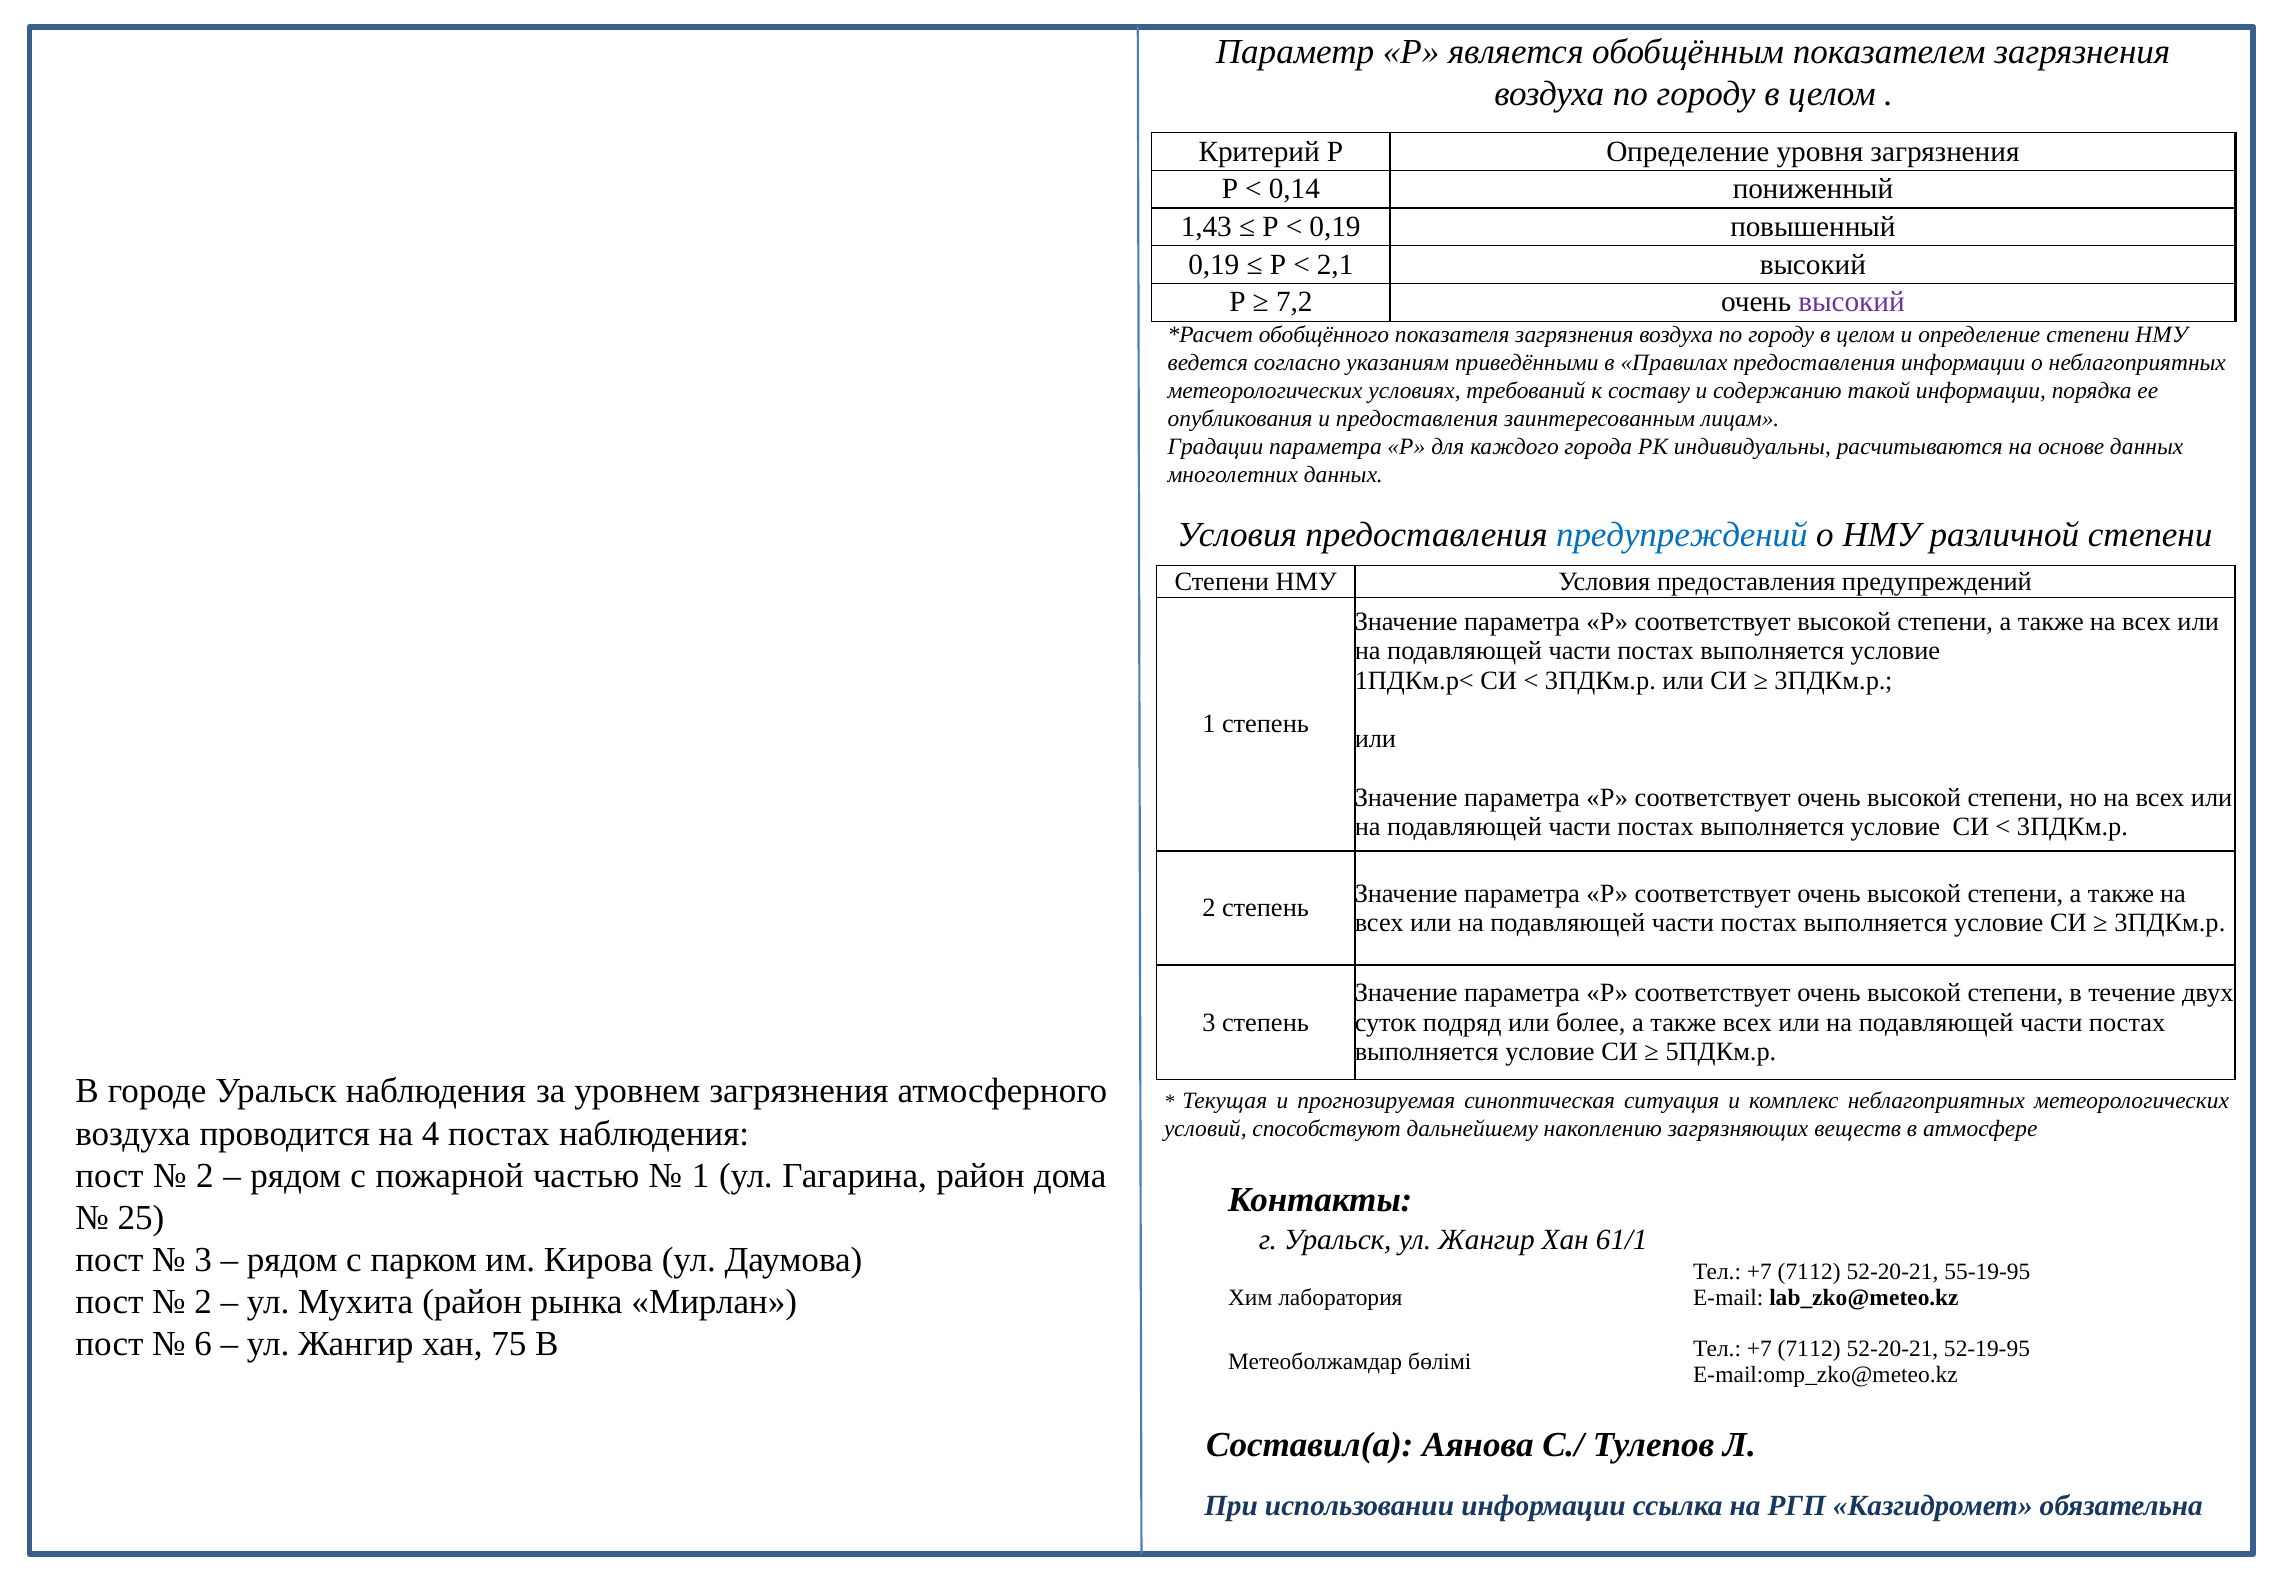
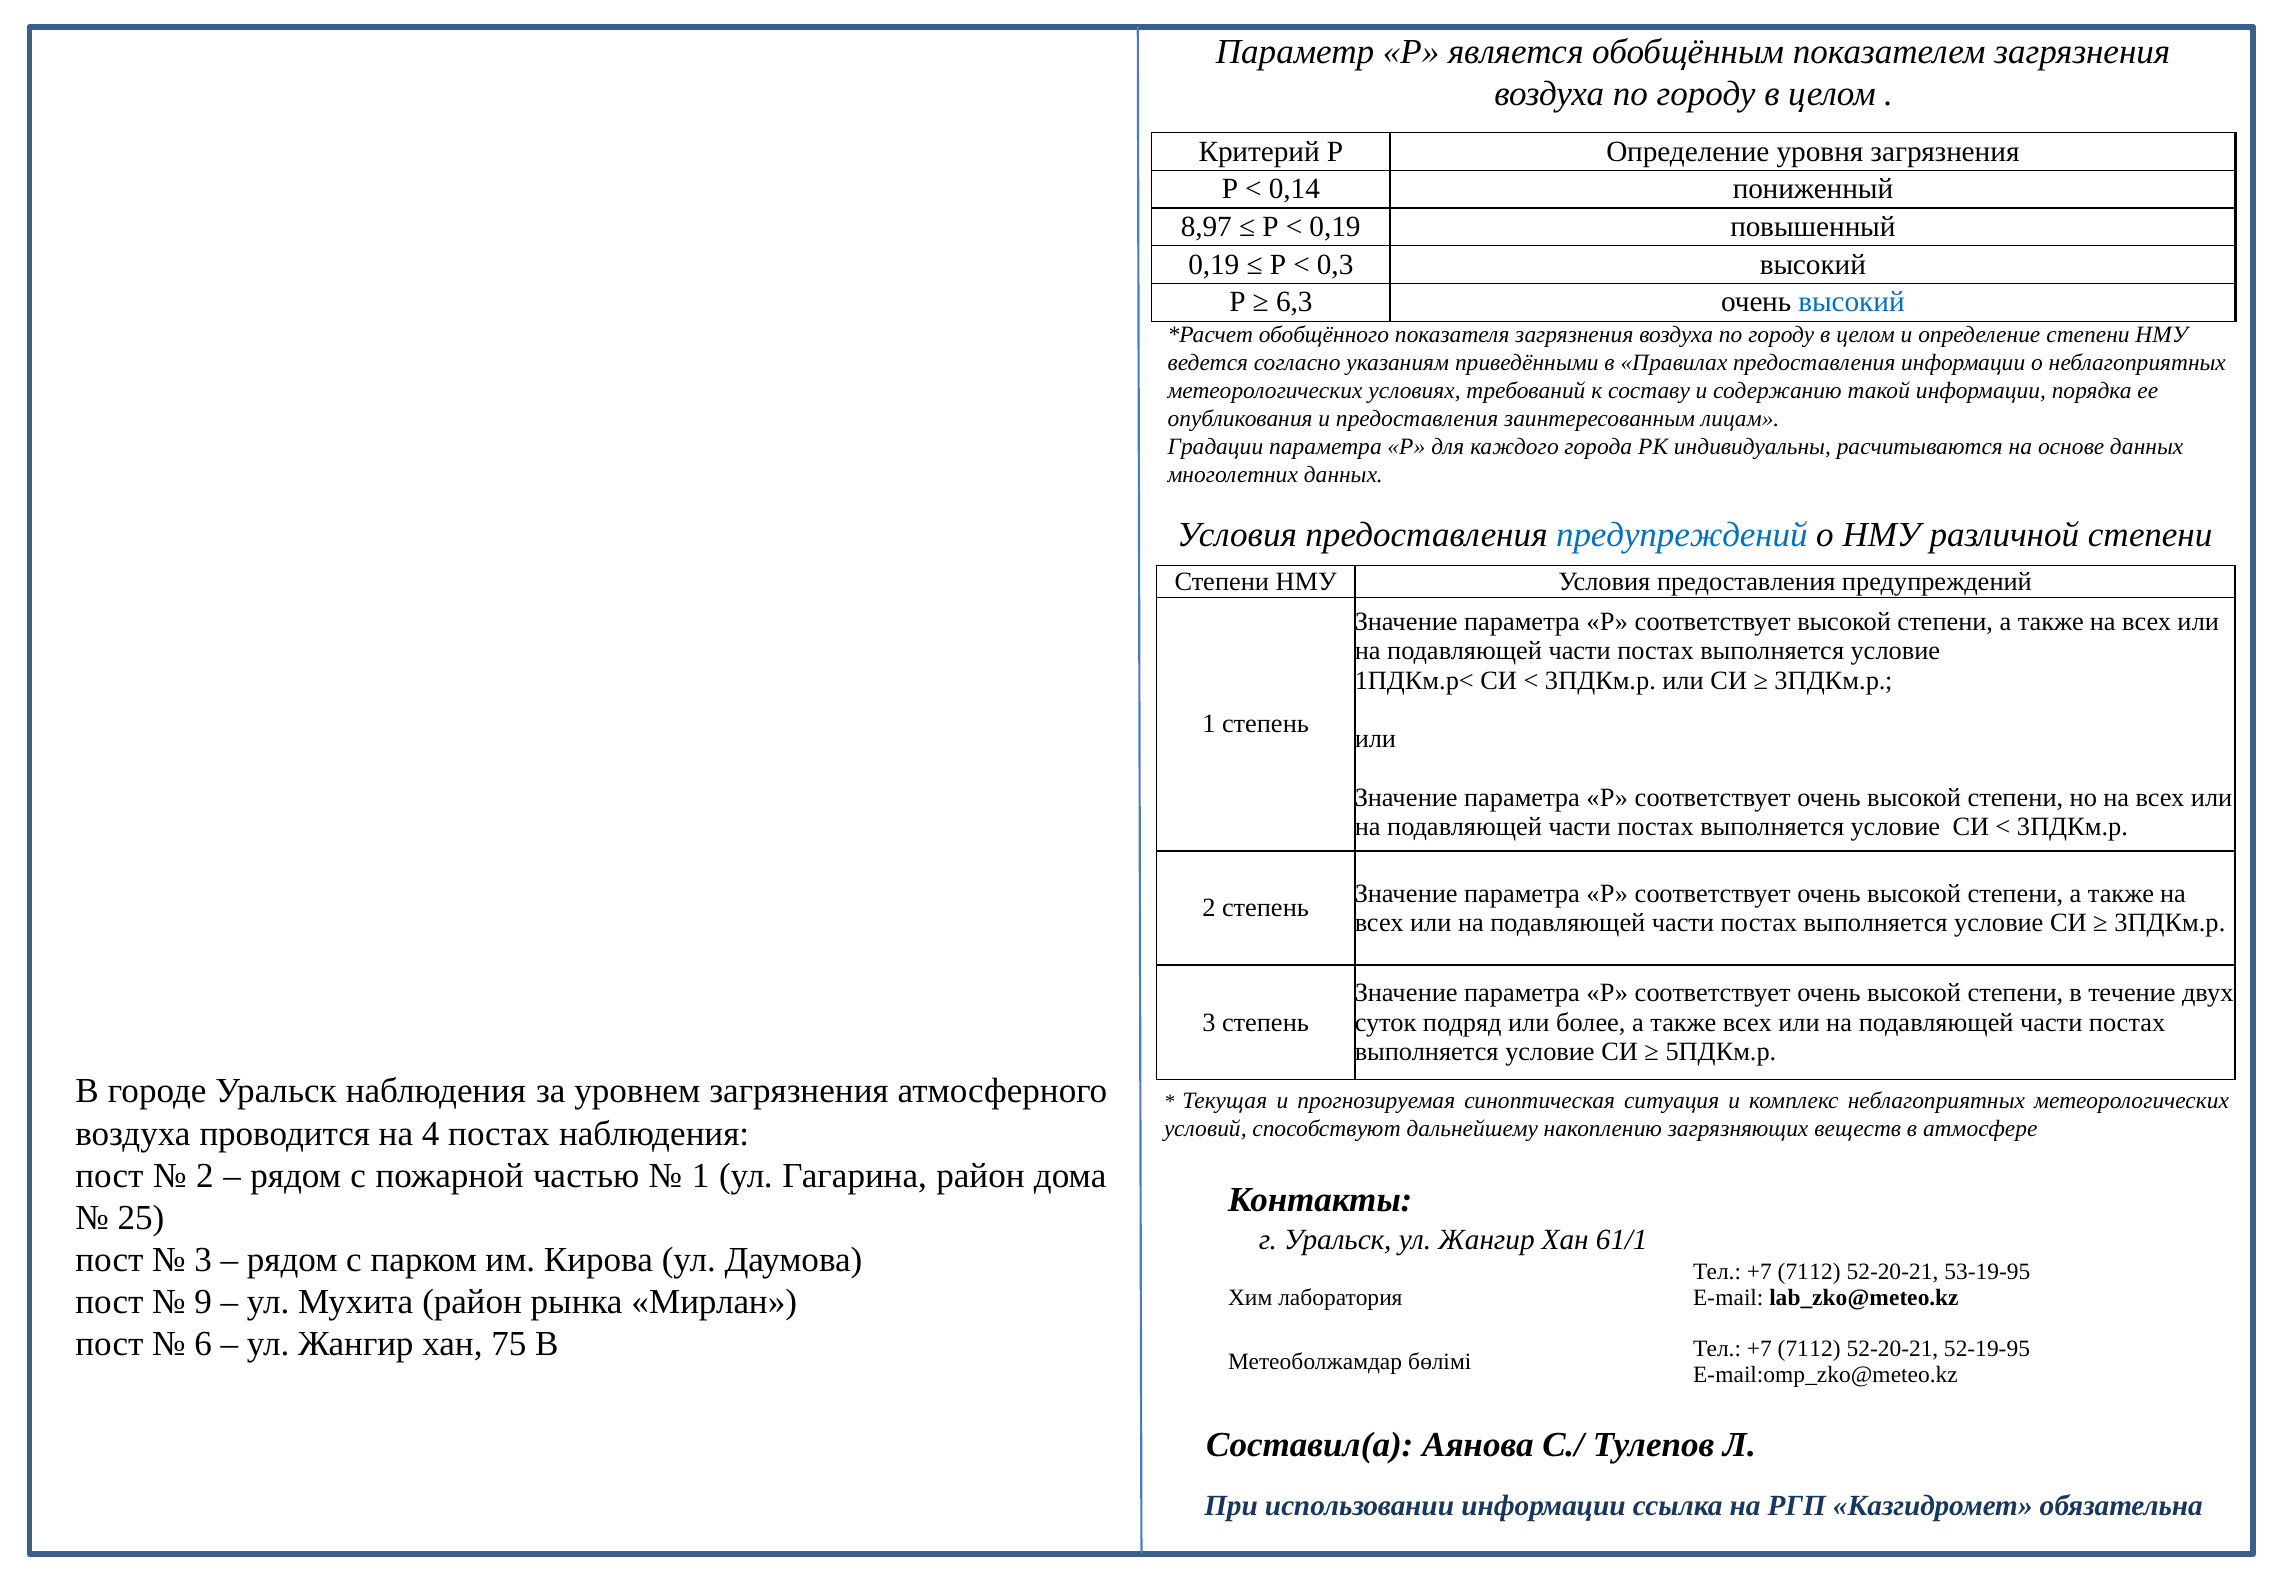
1,43: 1,43 -> 8,97 (1206, 227)
2,1: 2,1 -> 0,3 (1335, 264)
7,2: 7,2 -> 6,3 (1294, 302)
высокий colour: purple -> blue (1851, 302)
55-19-95: 55-19-95 -> 53-19-95 (1987, 1271)
2: 2 -> 9 (203, 1302)
